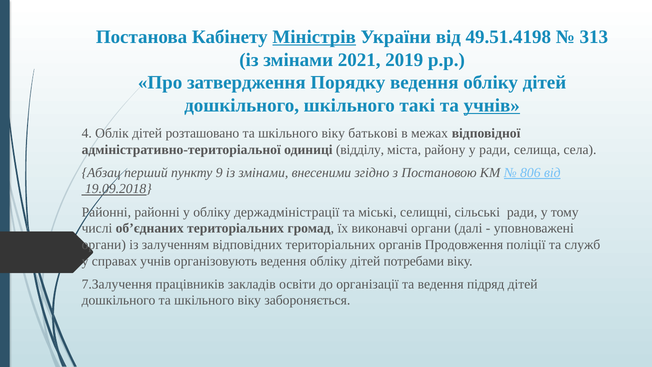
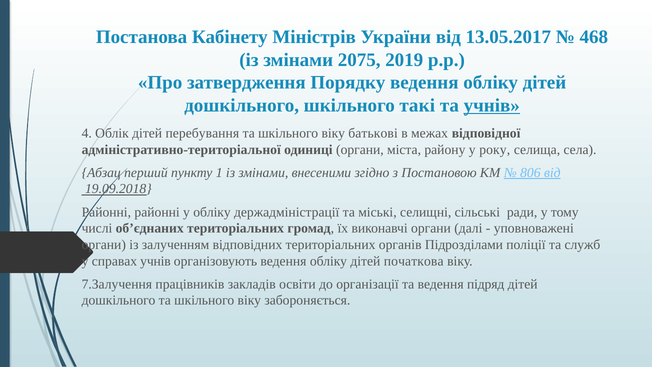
Міністрів underline: present -> none (314, 37)
49.51.4198: 49.51.4198 -> 13.05.2017 (508, 37)
313: 313 -> 468 (594, 37)
2021: 2021 -> 2075 (359, 60)
розташовано: розташовано -> перебування (202, 133)
одиниці відділу: відділу -> органи (360, 149)
у ради: ради -> року (495, 149)
9: 9 -> 1 (219, 173)
Продовження: Продовження -> Підрозділами (464, 245)
потребами: потребами -> початкова (414, 261)
